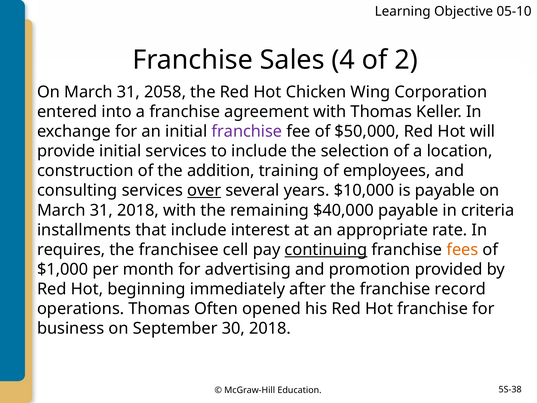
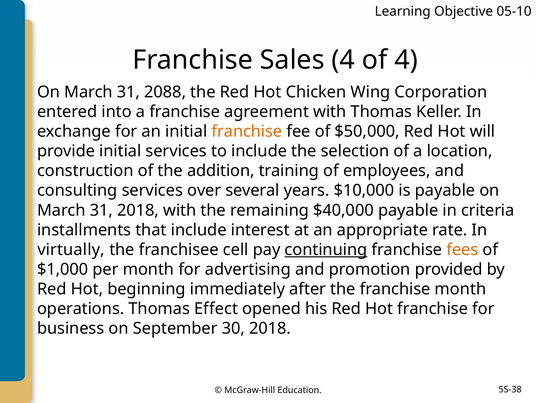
of 2: 2 -> 4 (406, 60)
2058: 2058 -> 2088 (165, 92)
franchise colour: purple -> orange (247, 131)
over underline: present -> none (204, 190)
requires: requires -> virtually (71, 249)
franchise record: record -> month (460, 289)
Often: Often -> Effect (216, 309)
